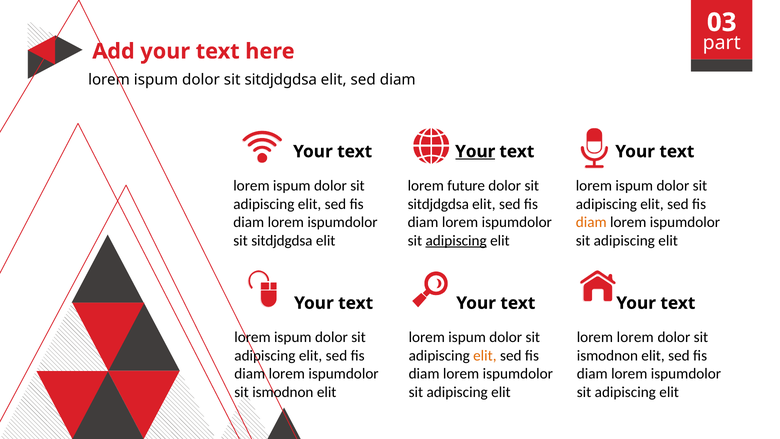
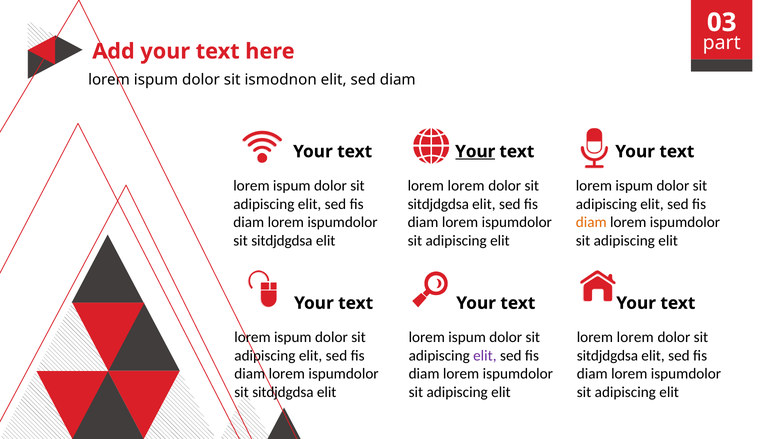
ispum dolor sit sitdjdgdsa: sitdjdgdsa -> ismodnon (281, 80)
future: future -> lorem (466, 186)
adipiscing underline: present -> none (456, 240)
elit colour: orange -> purple (485, 355)
ismodnon: ismodnon -> sitdjdgdsa (607, 355)
ismodnon: ismodnon -> sitdjdgdsa (283, 392)
